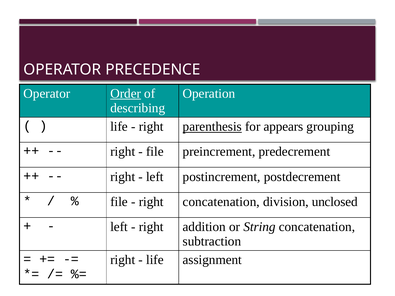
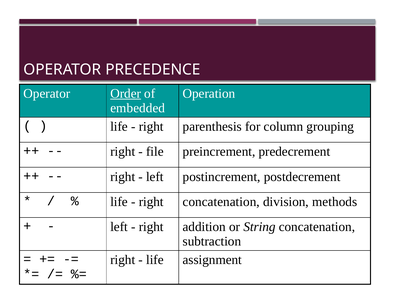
describing: describing -> embedded (138, 108)
parenthesis underline: present -> none (212, 127)
appears: appears -> column (283, 127)
file: file -> life (119, 202)
unclosed: unclosed -> methods (335, 202)
